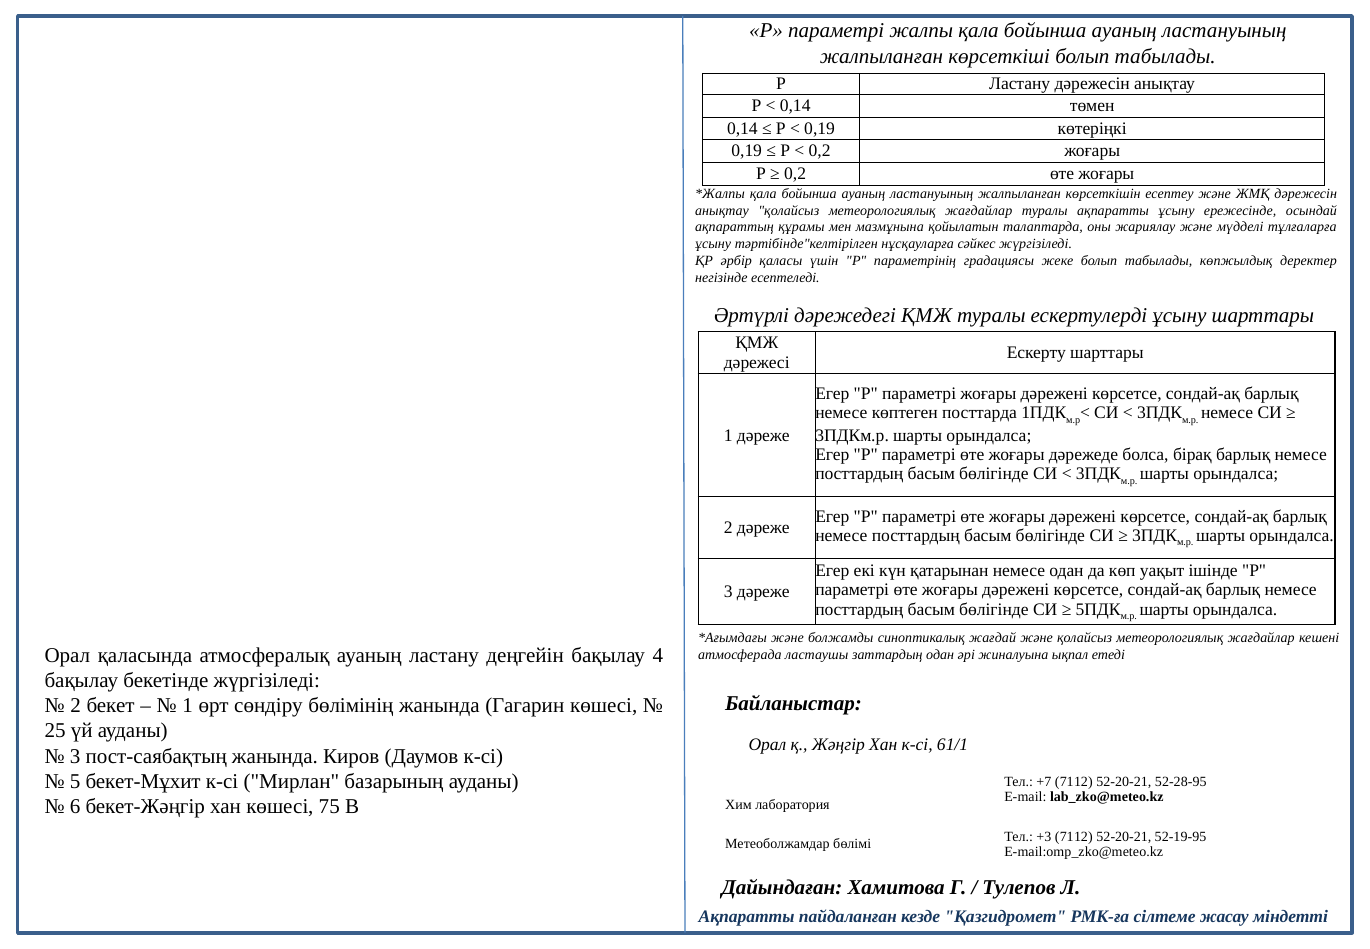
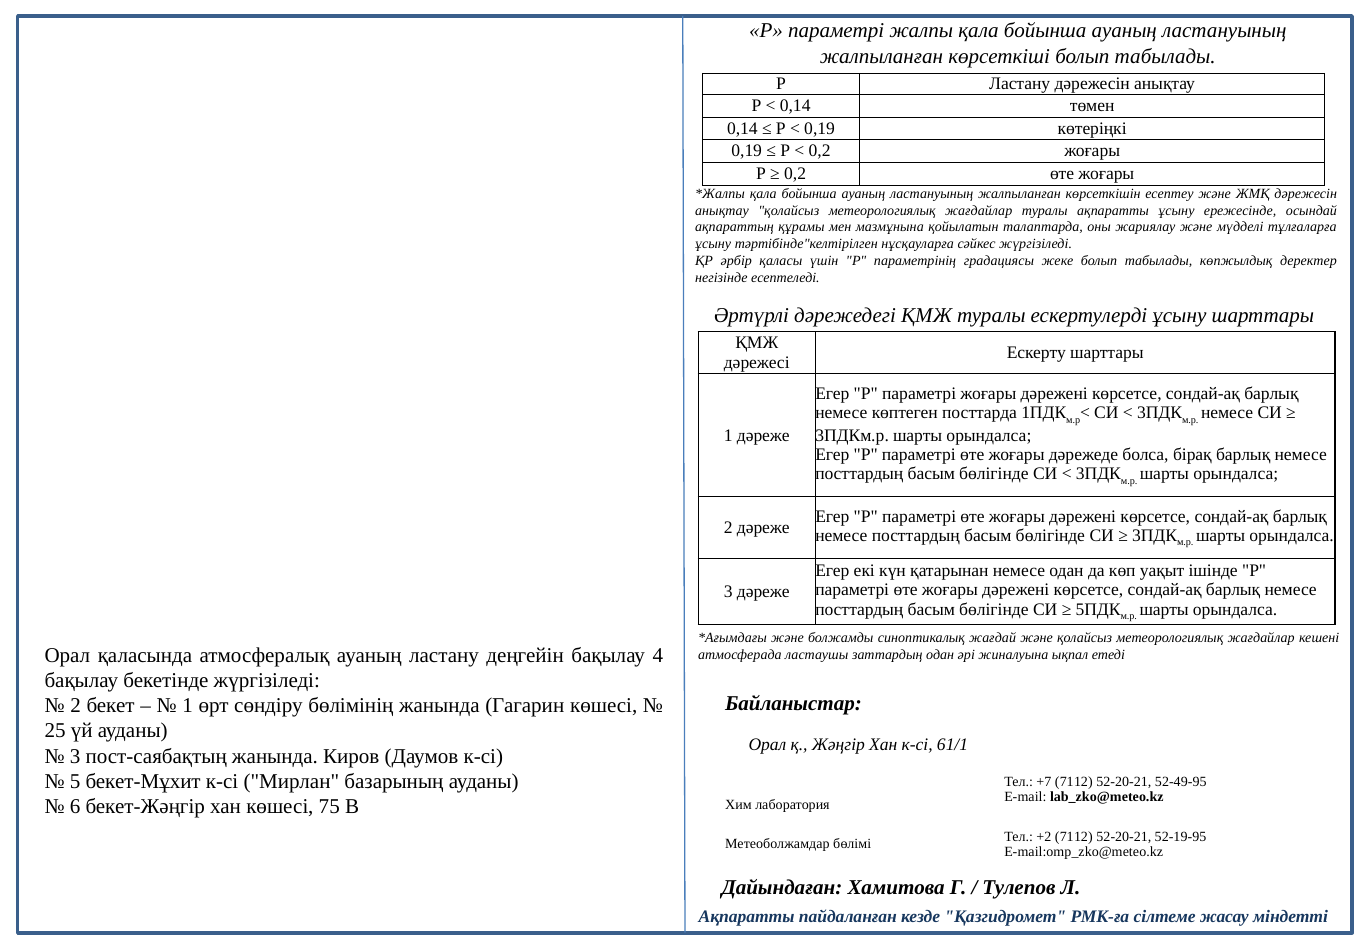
52-28-95: 52-28-95 -> 52-49-95 (1181, 781)
+3: +3 -> +2 (1044, 836)
